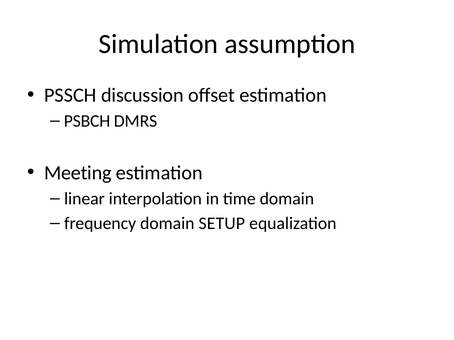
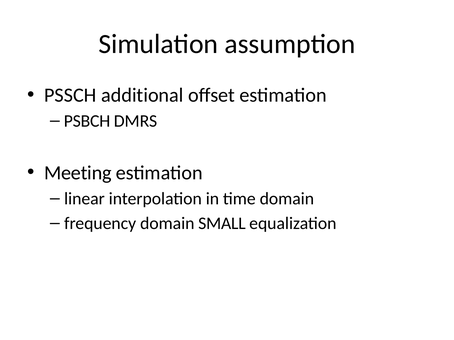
discussion: discussion -> additional (142, 95)
SETUP: SETUP -> SMALL (222, 224)
